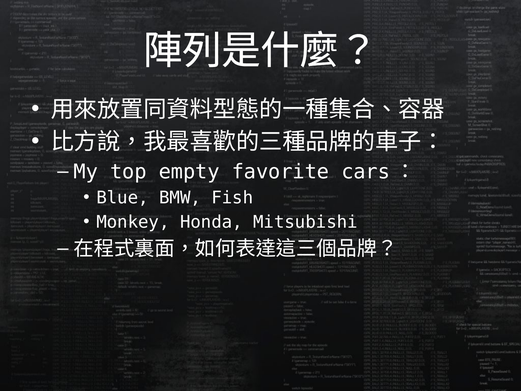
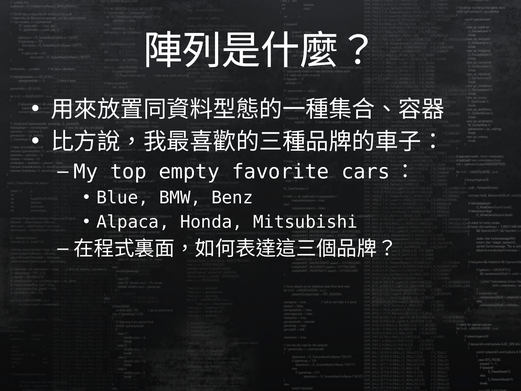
Fish: Fish -> Benz (232, 197)
Monkey: Monkey -> Alpaca (133, 222)
